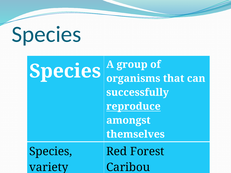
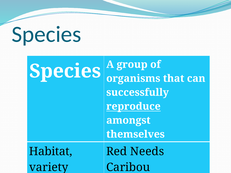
Species: Species -> Habitat (51, 152)
Forest: Forest -> Needs (147, 152)
